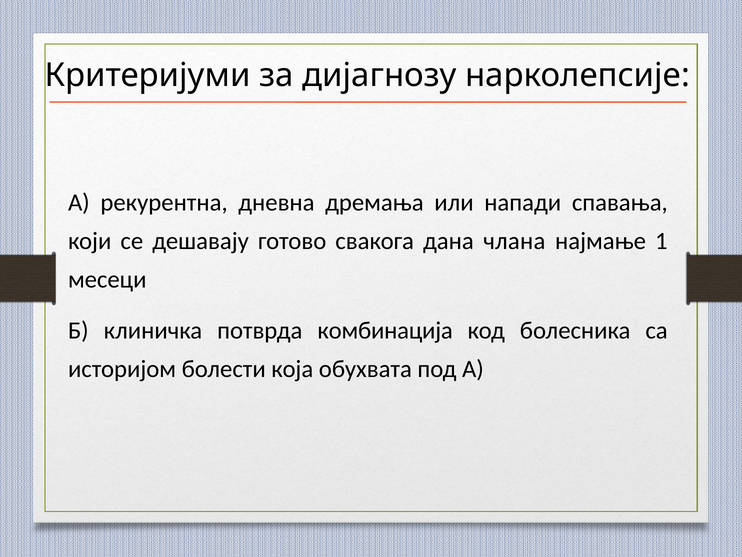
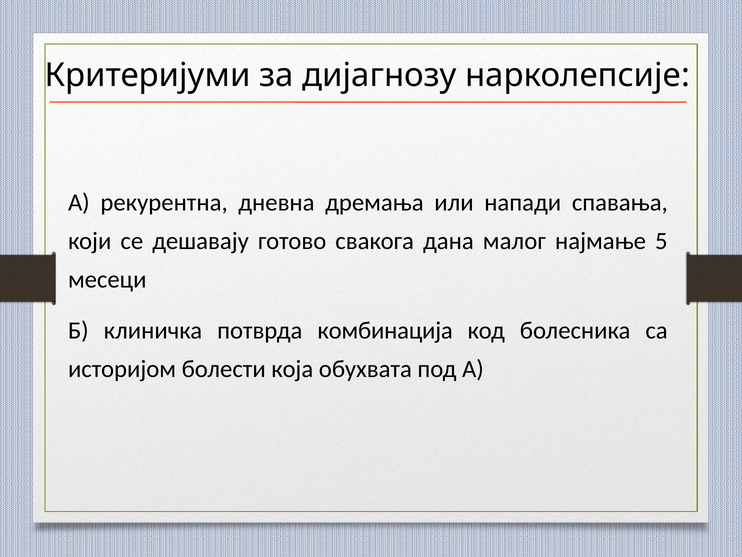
члана: члана -> малог (514, 241)
1: 1 -> 5 (661, 241)
